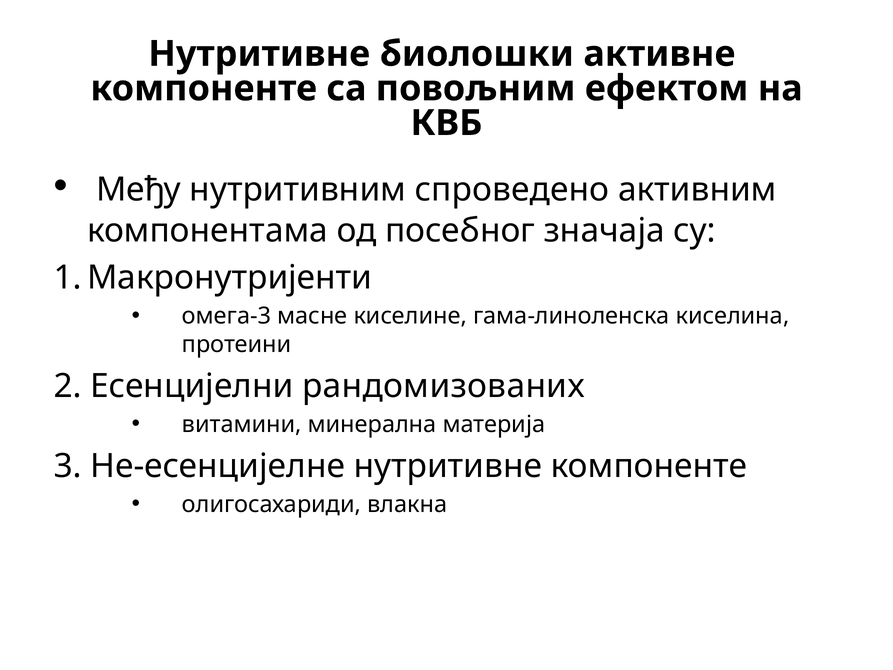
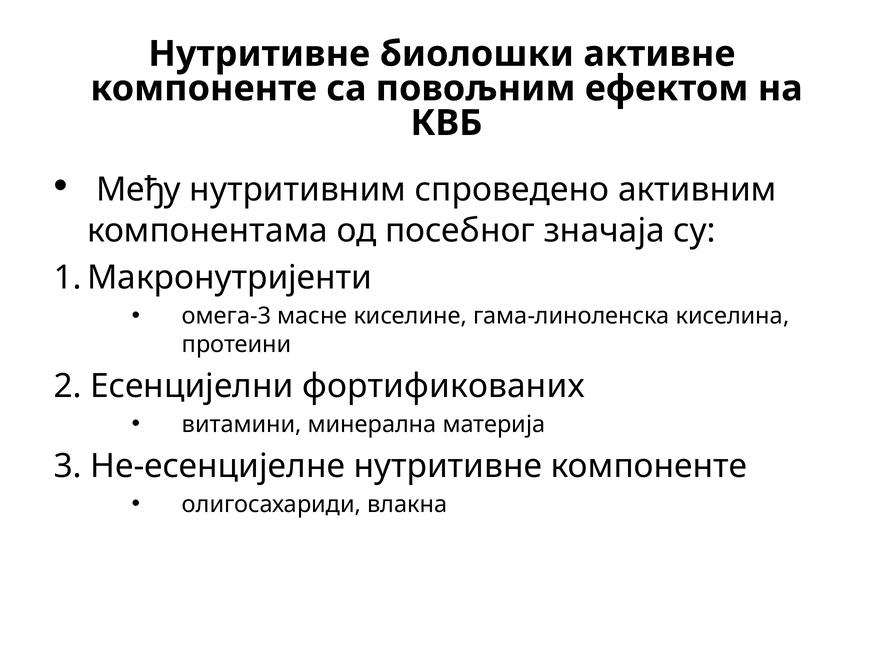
рандомизованих: рандомизованих -> фортификованих (443, 386)
